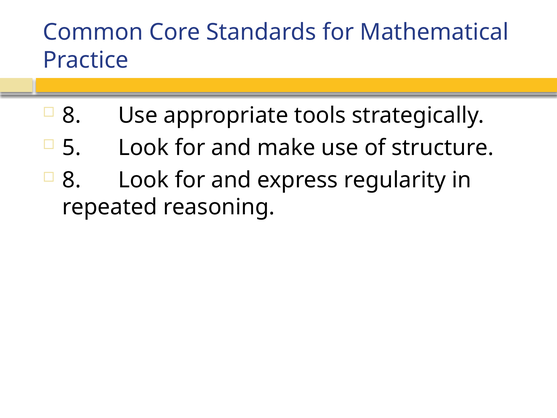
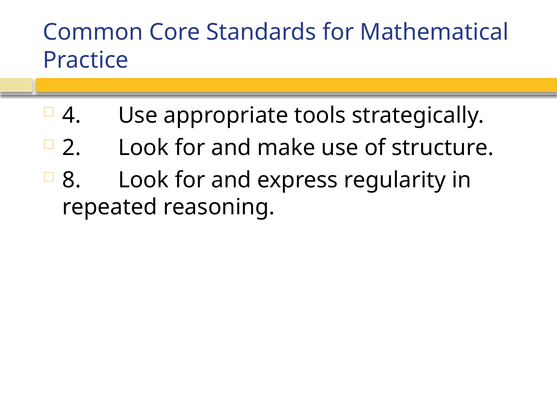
8: 8 -> 4 (72, 115)
5: 5 -> 2 (72, 148)
